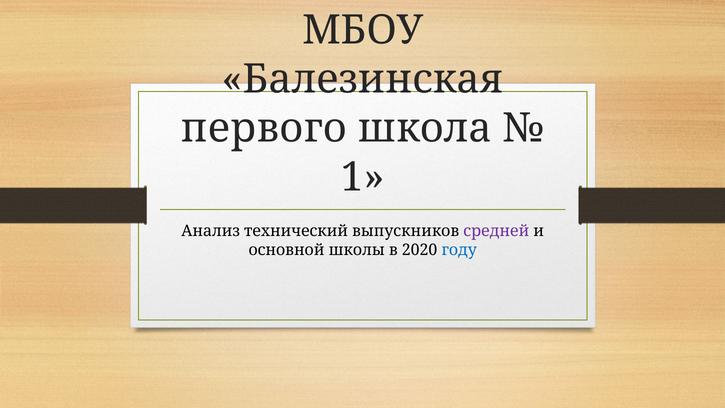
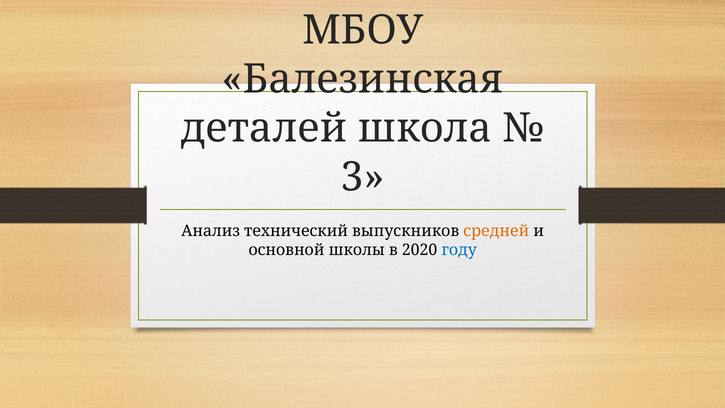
первого: первого -> деталей (264, 128)
1: 1 -> 3 (363, 177)
средней colour: purple -> orange (496, 231)
